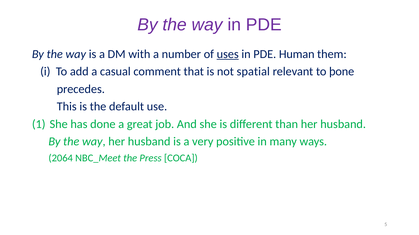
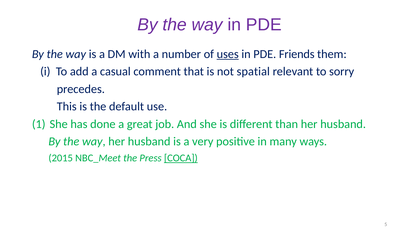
Human: Human -> Friends (297, 54)
þone: þone -> sorry (342, 72)
2064: 2064 -> 2015 (61, 159)
COCA underline: none -> present (181, 159)
